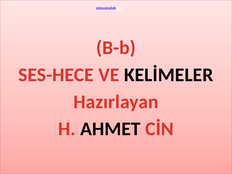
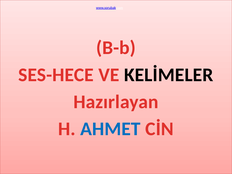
AHMET colour: black -> blue (110, 129)
